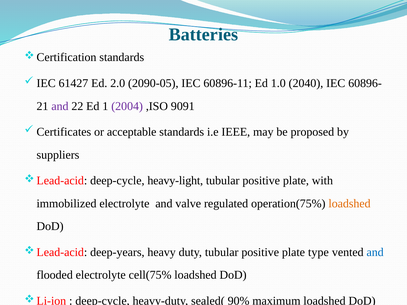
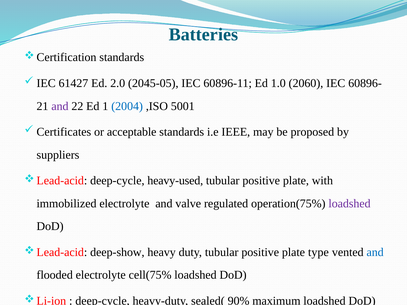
2090-05: 2090-05 -> 2045-05 (153, 83)
2040: 2040 -> 2060 (306, 83)
2004 colour: purple -> blue (127, 106)
9091: 9091 -> 5001 (183, 106)
heavy-light: heavy-light -> heavy-used (175, 181)
loadshed colour: orange -> purple (350, 204)
deep-years: deep-years -> deep-show (117, 252)
